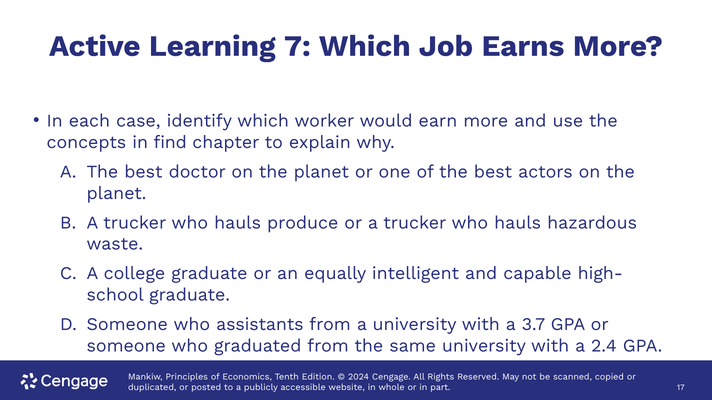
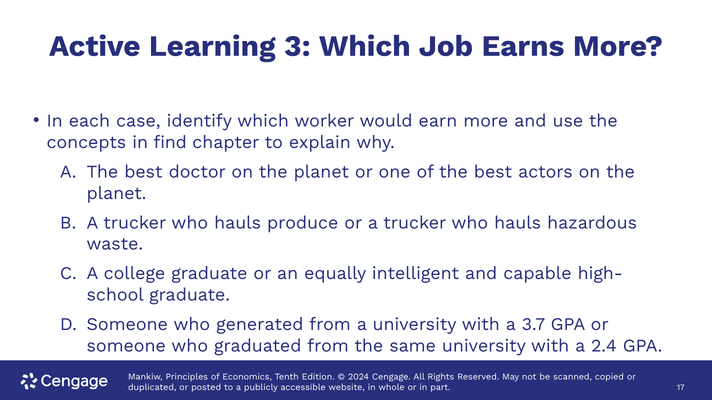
7: 7 -> 3 (297, 46)
assistants: assistants -> generated (260, 325)
